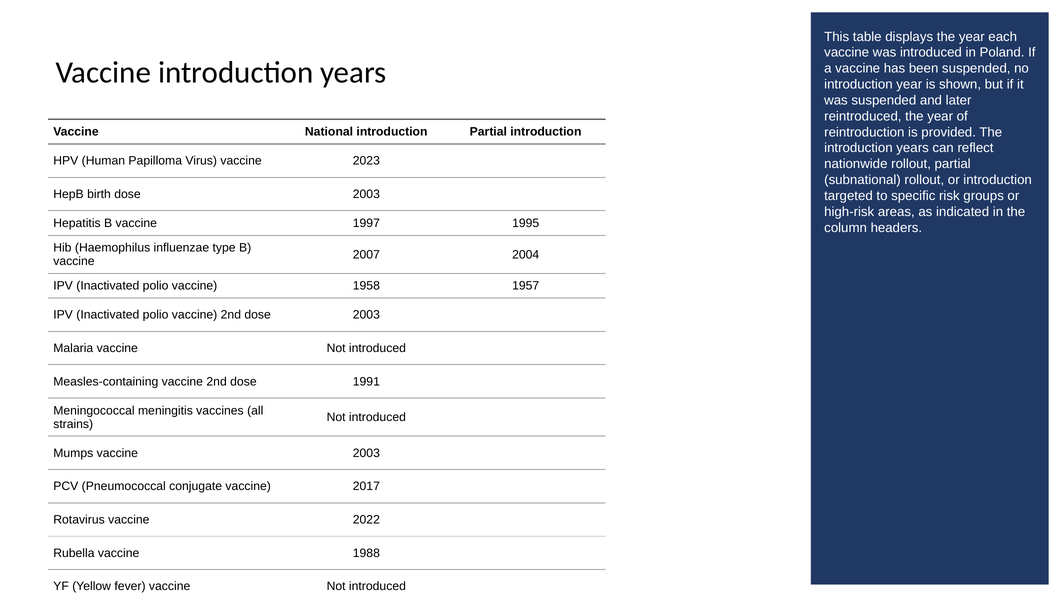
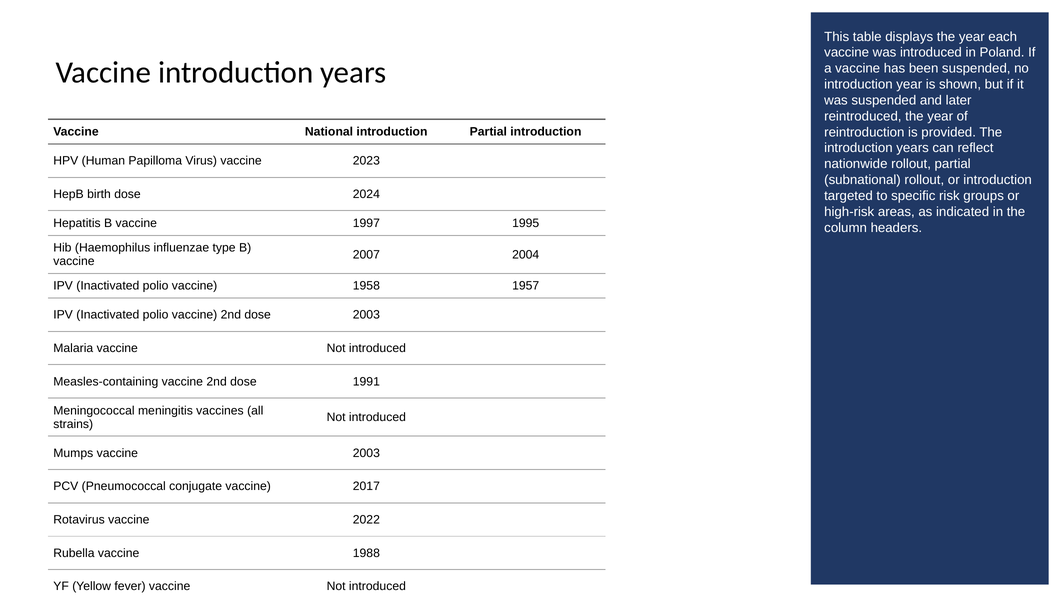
birth dose 2003: 2003 -> 2024 (366, 194)
